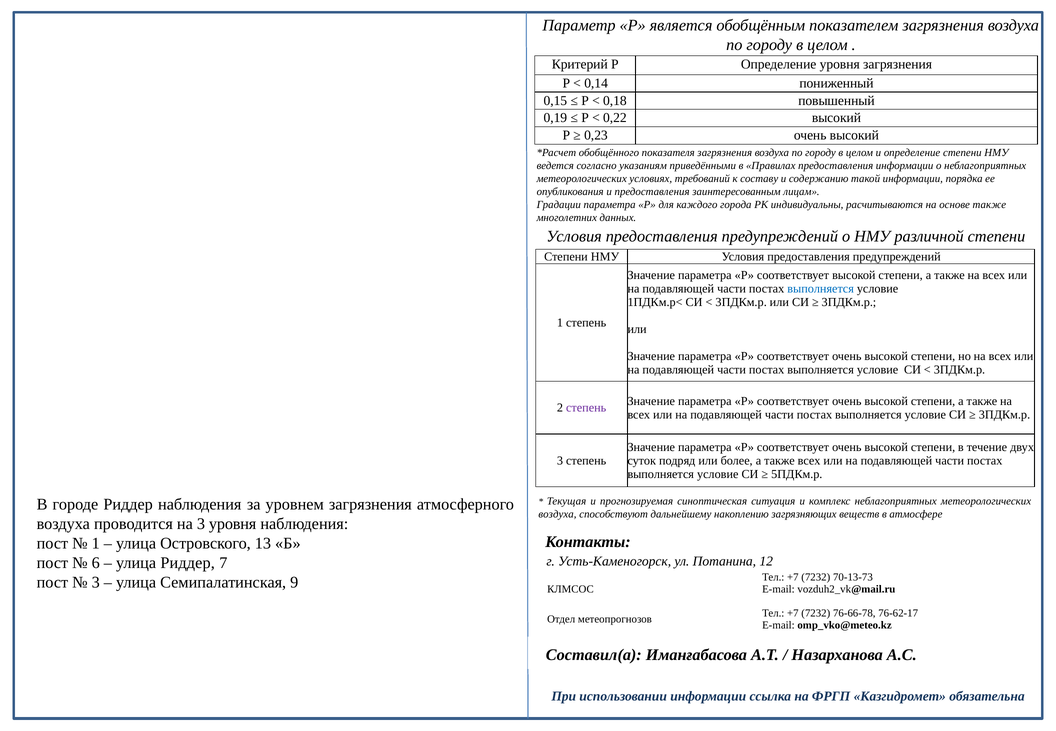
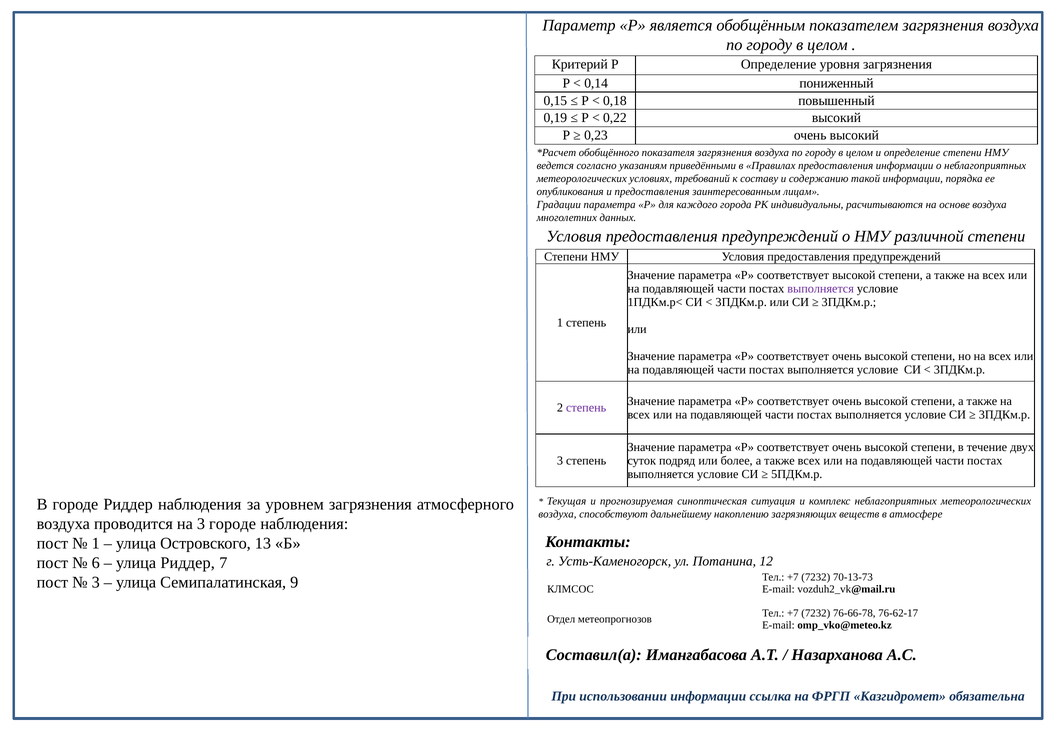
основе также: также -> воздуха (989, 205)
выполняется colour: blue -> purple (821, 289)
3 уровня: уровня -> городе (233, 524)
